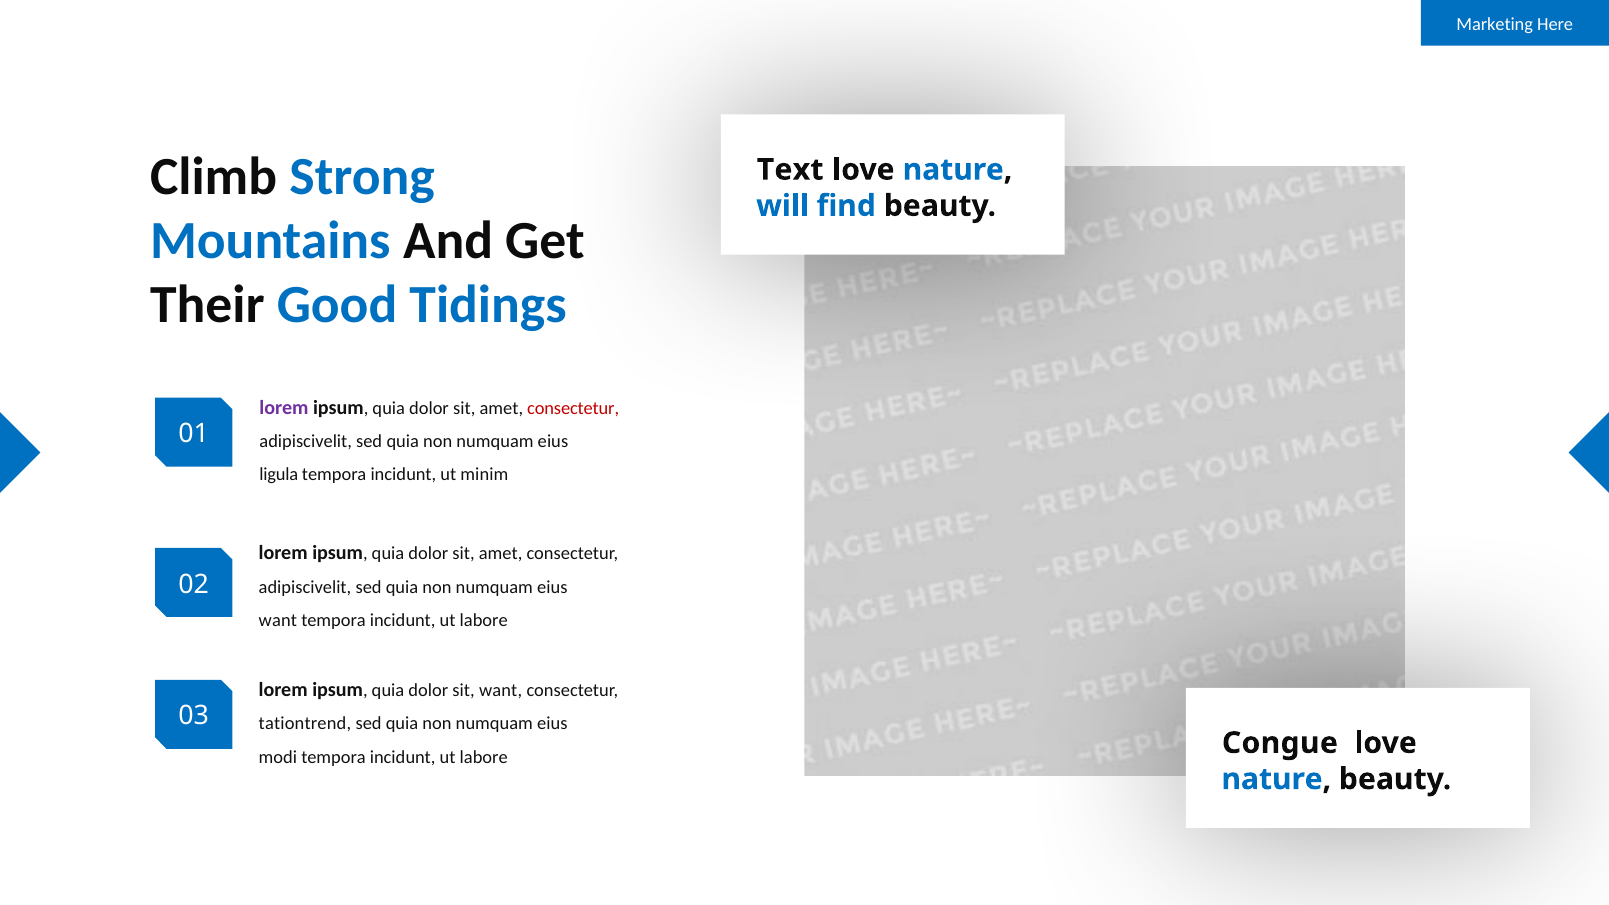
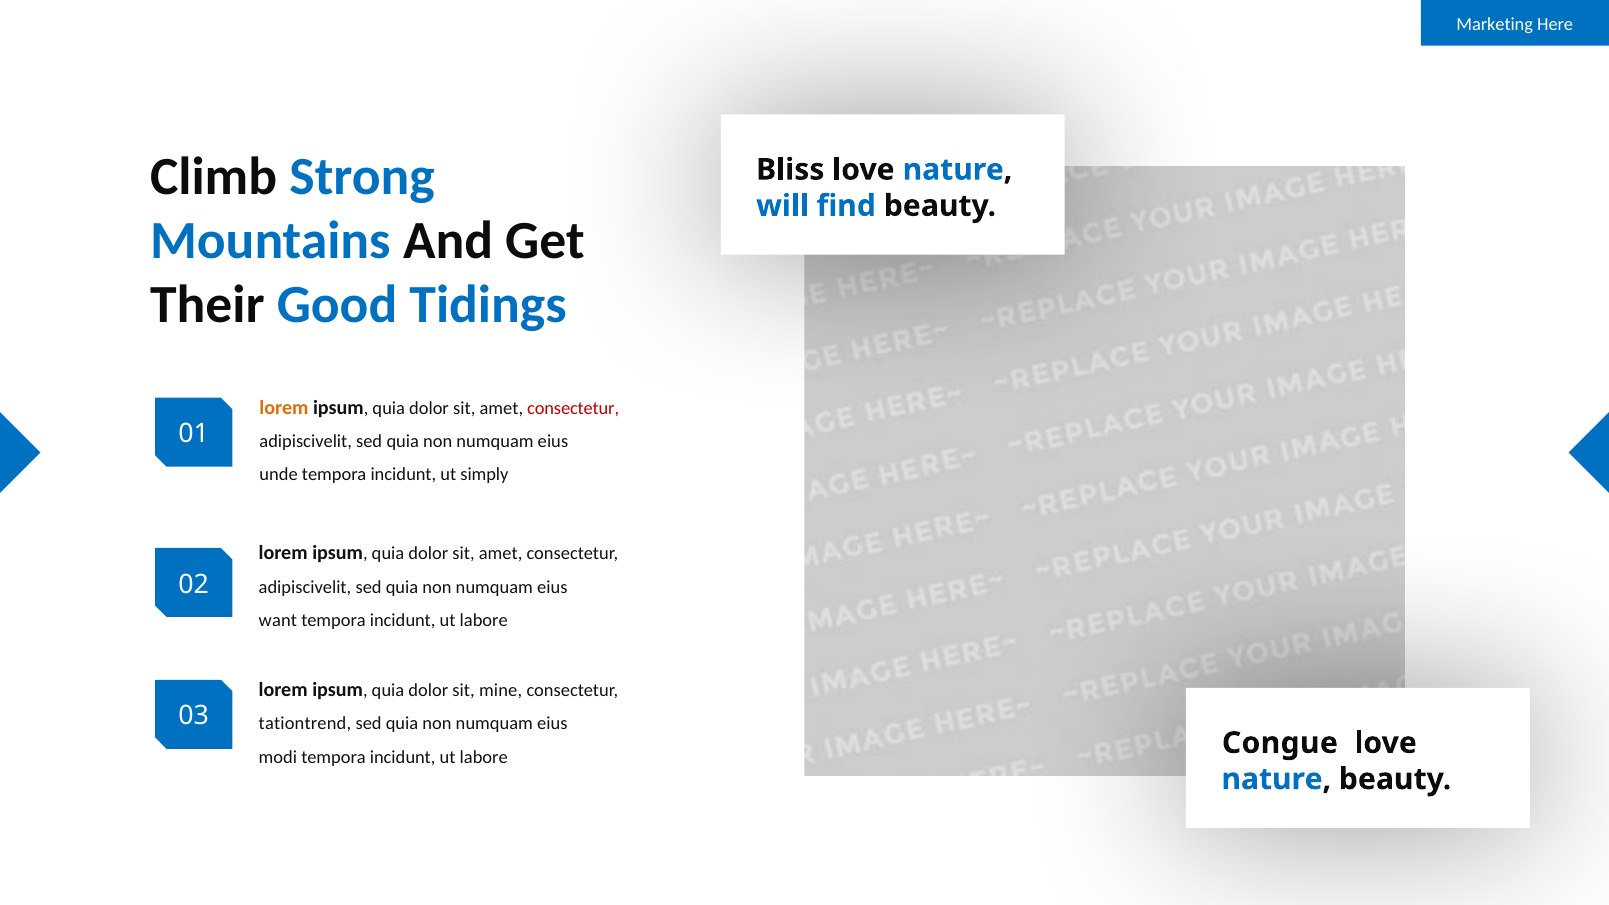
Text: Text -> Bliss (790, 170)
lorem colour: purple -> orange (284, 408)
ligula: ligula -> unde (279, 475)
minim: minim -> simply (484, 475)
sit want: want -> mine (501, 690)
